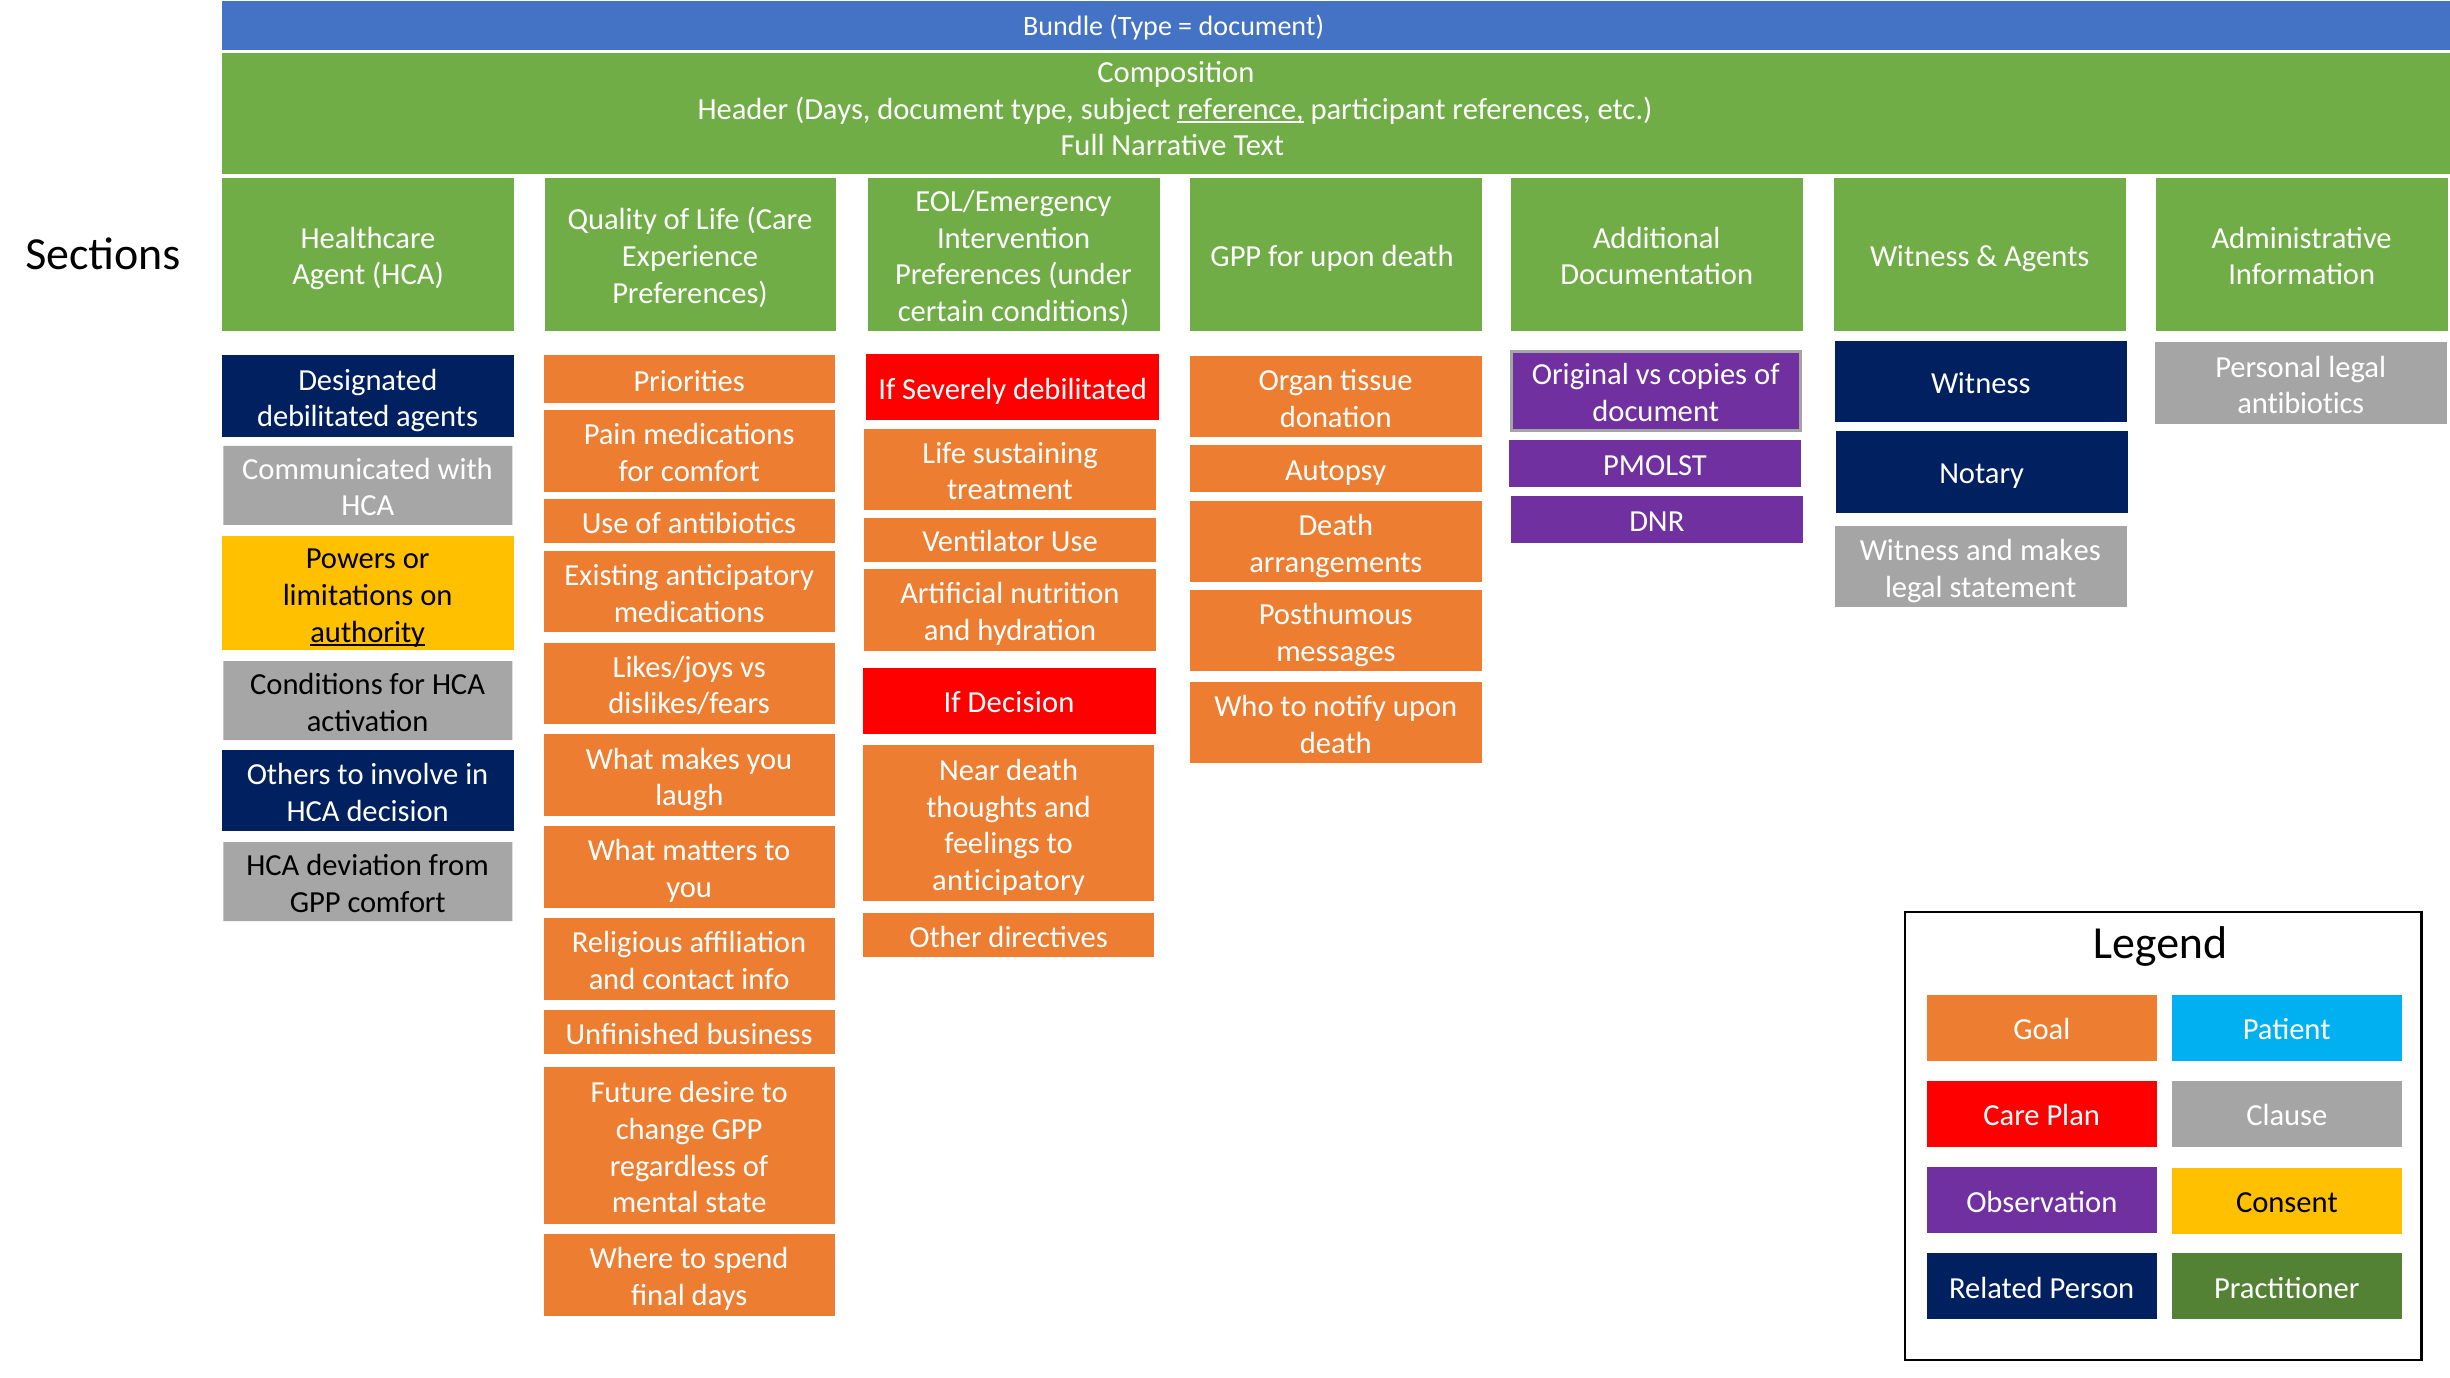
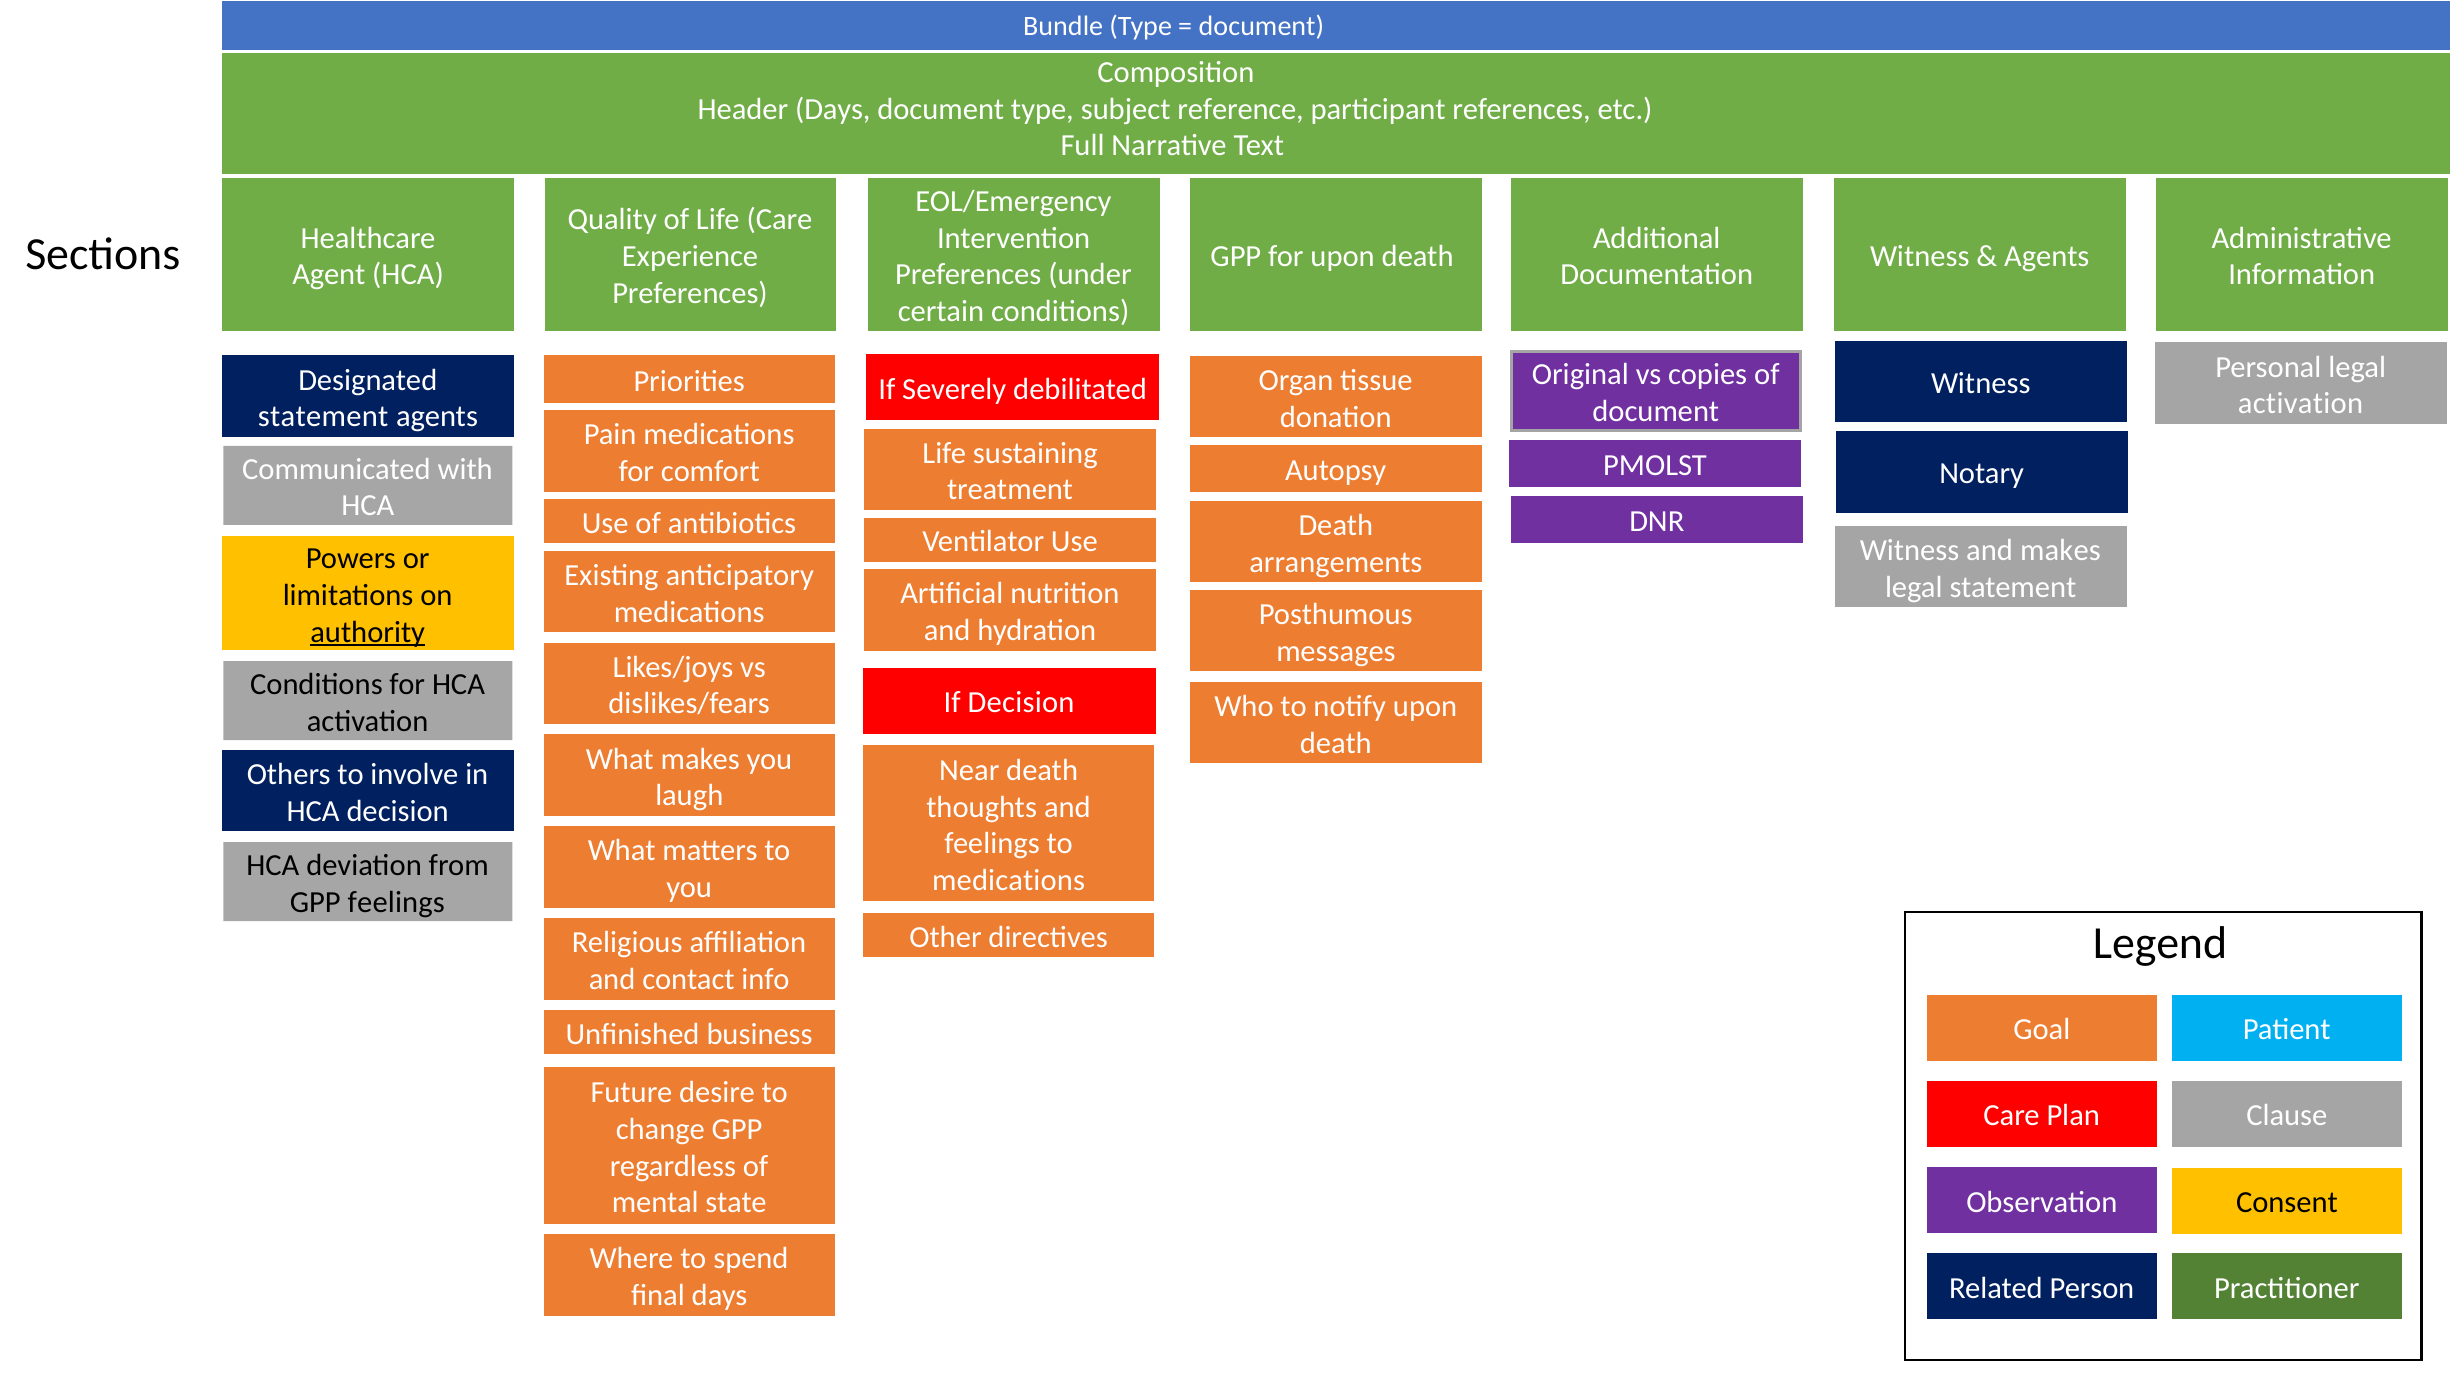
reference underline: present -> none (1241, 109)
antibiotics: antibiotics -> activation (2301, 404)
debilitated: debilitated -> statement (323, 417)
anticipatory: anticipatory -> medications (1009, 881)
GPP comfort: comfort -> feelings (396, 902)
